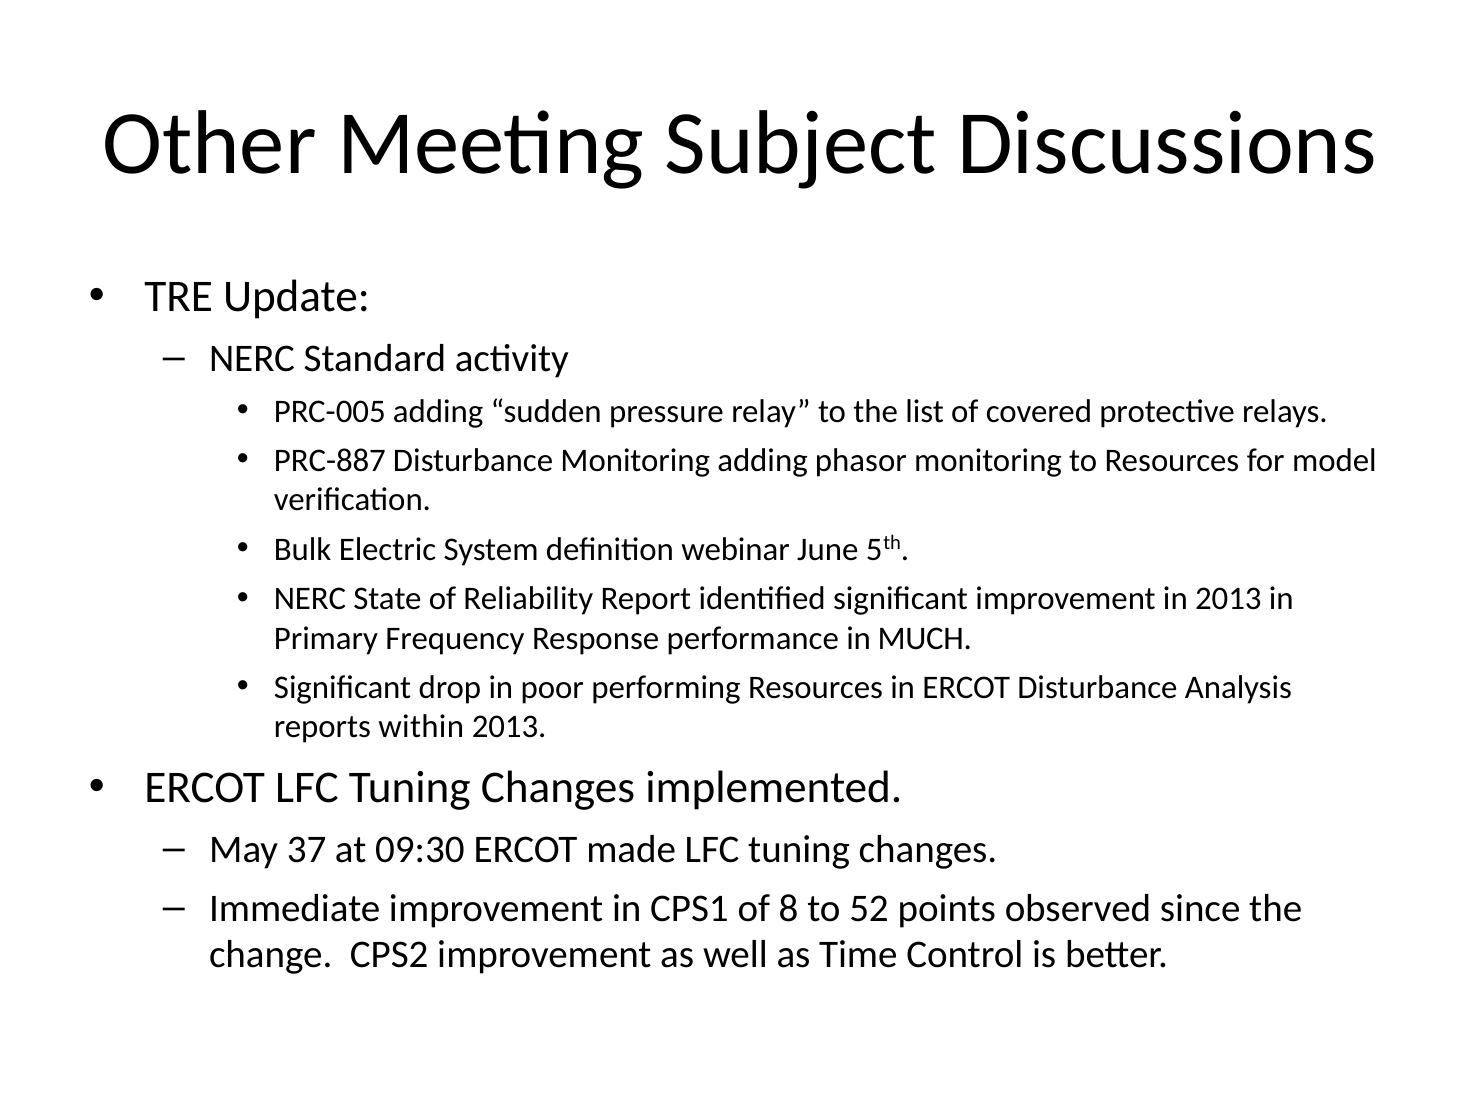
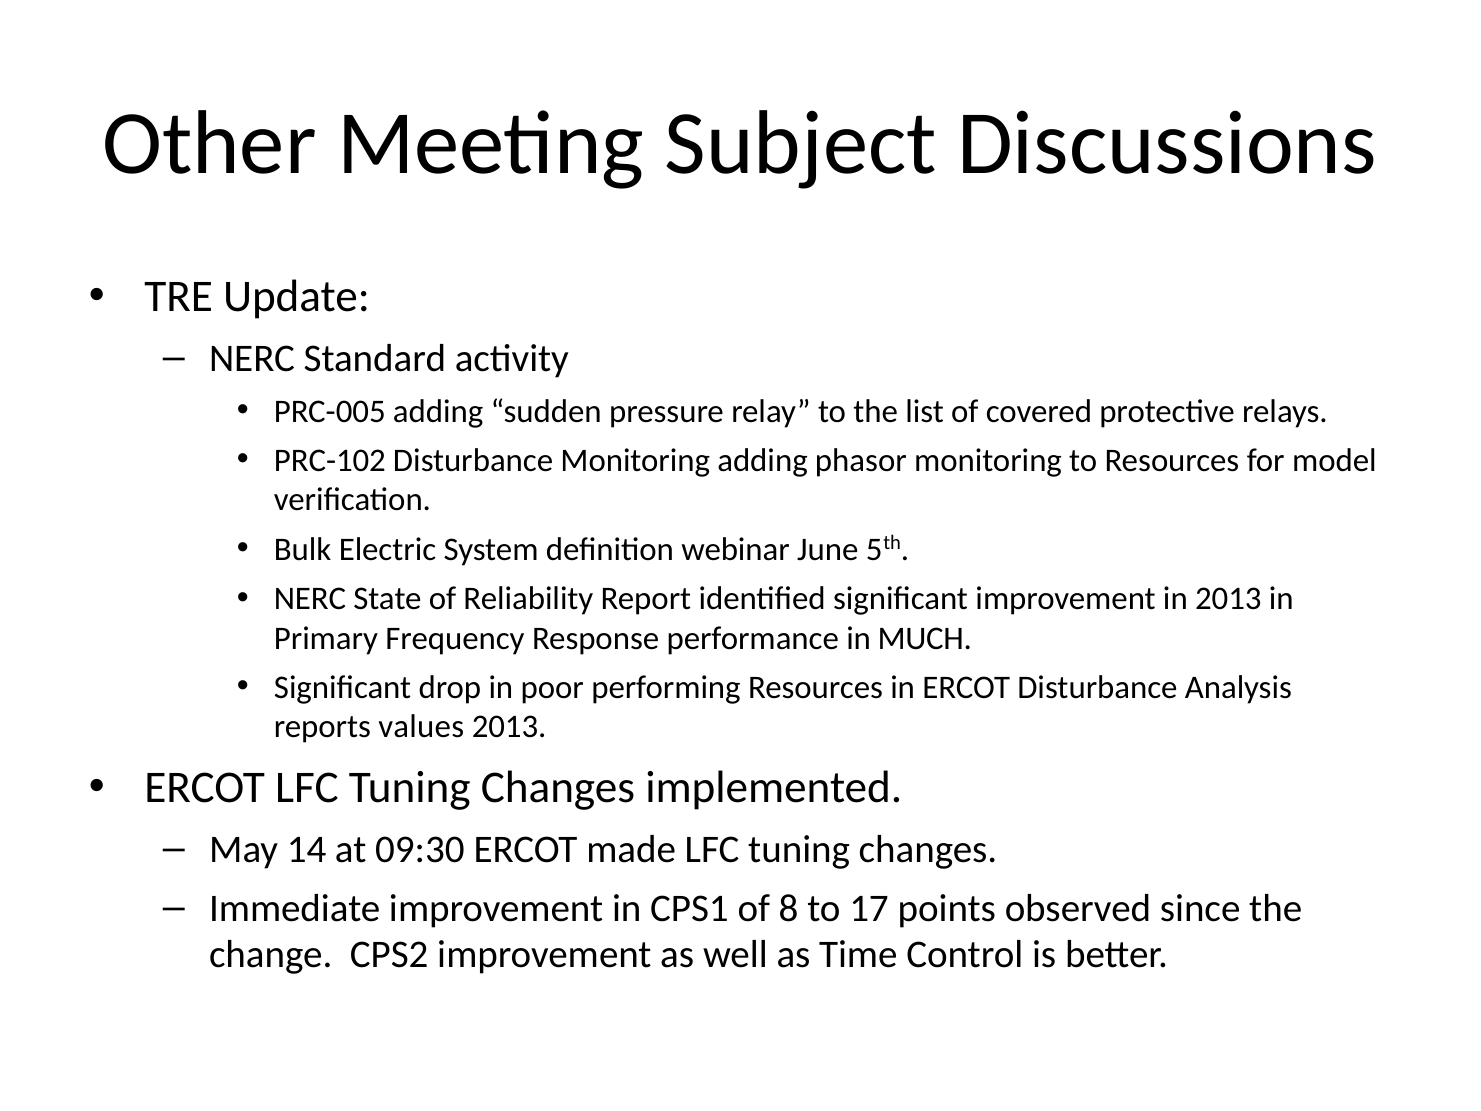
PRC-887: PRC-887 -> PRC-102 (330, 461)
within: within -> values (421, 727)
37: 37 -> 14 (307, 850)
52: 52 -> 17 (869, 908)
